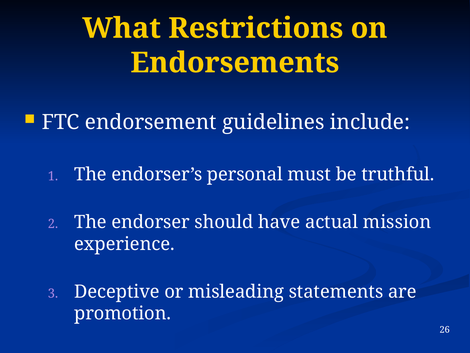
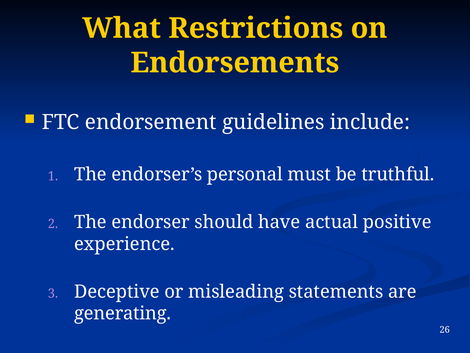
mission: mission -> positive (397, 222)
promotion: promotion -> generating (123, 313)
